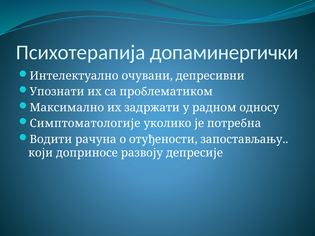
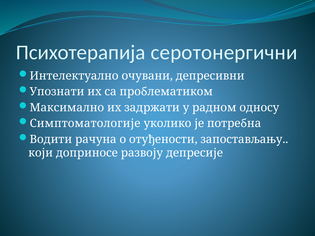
допаминергички: допаминергички -> серотонергични (224, 52)
